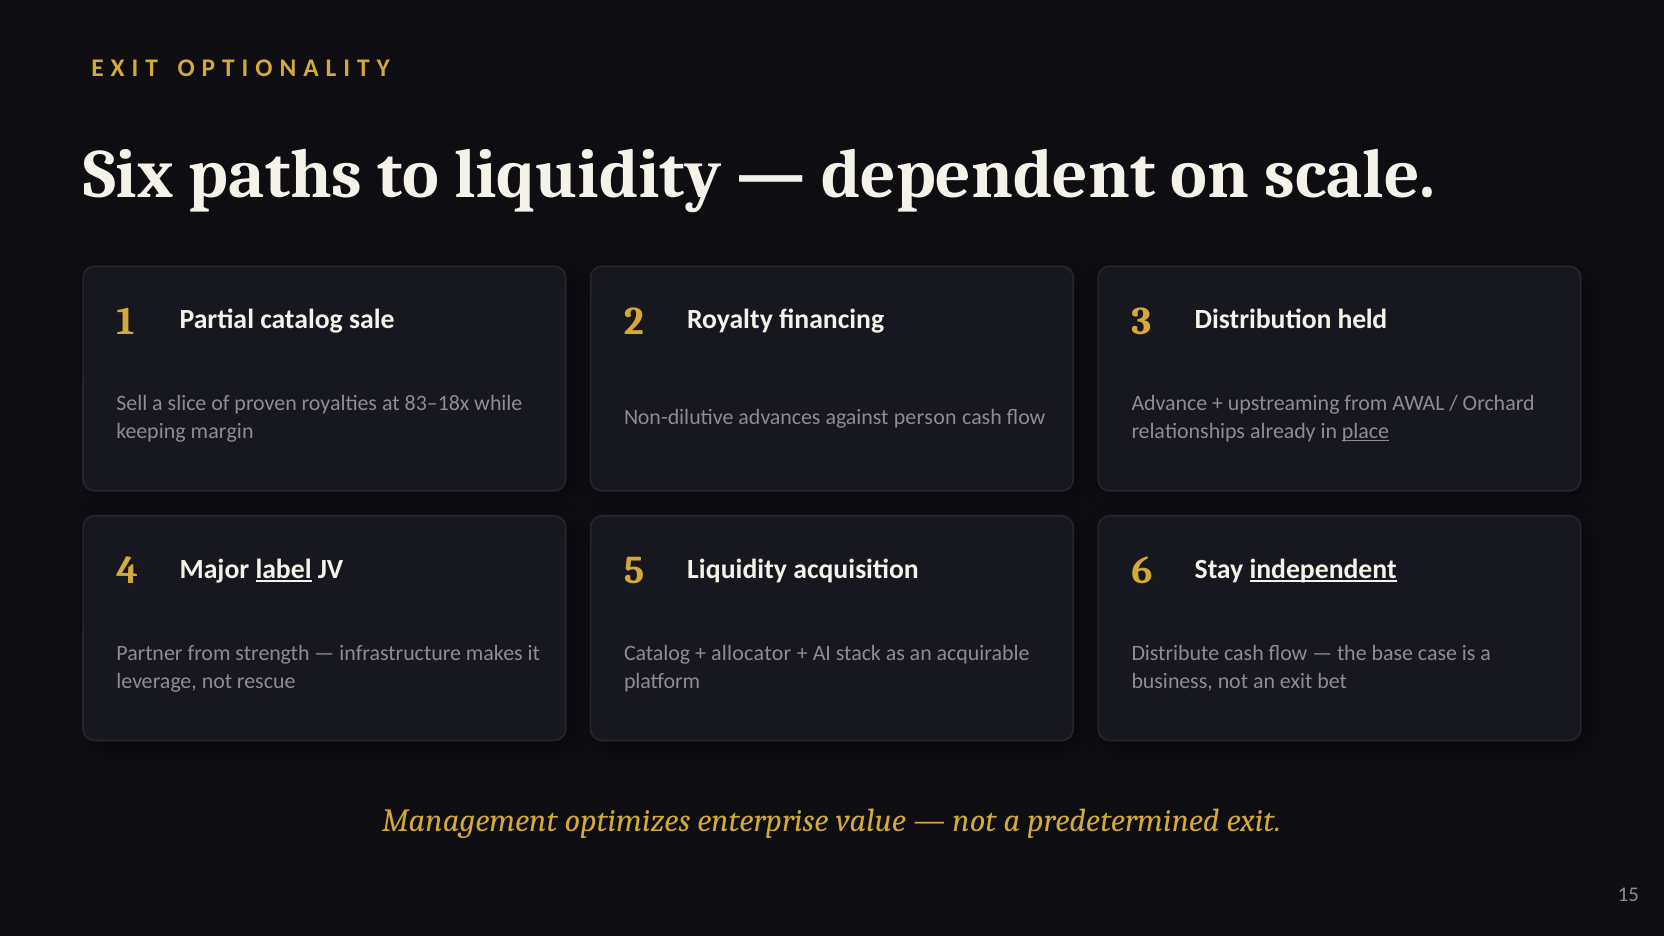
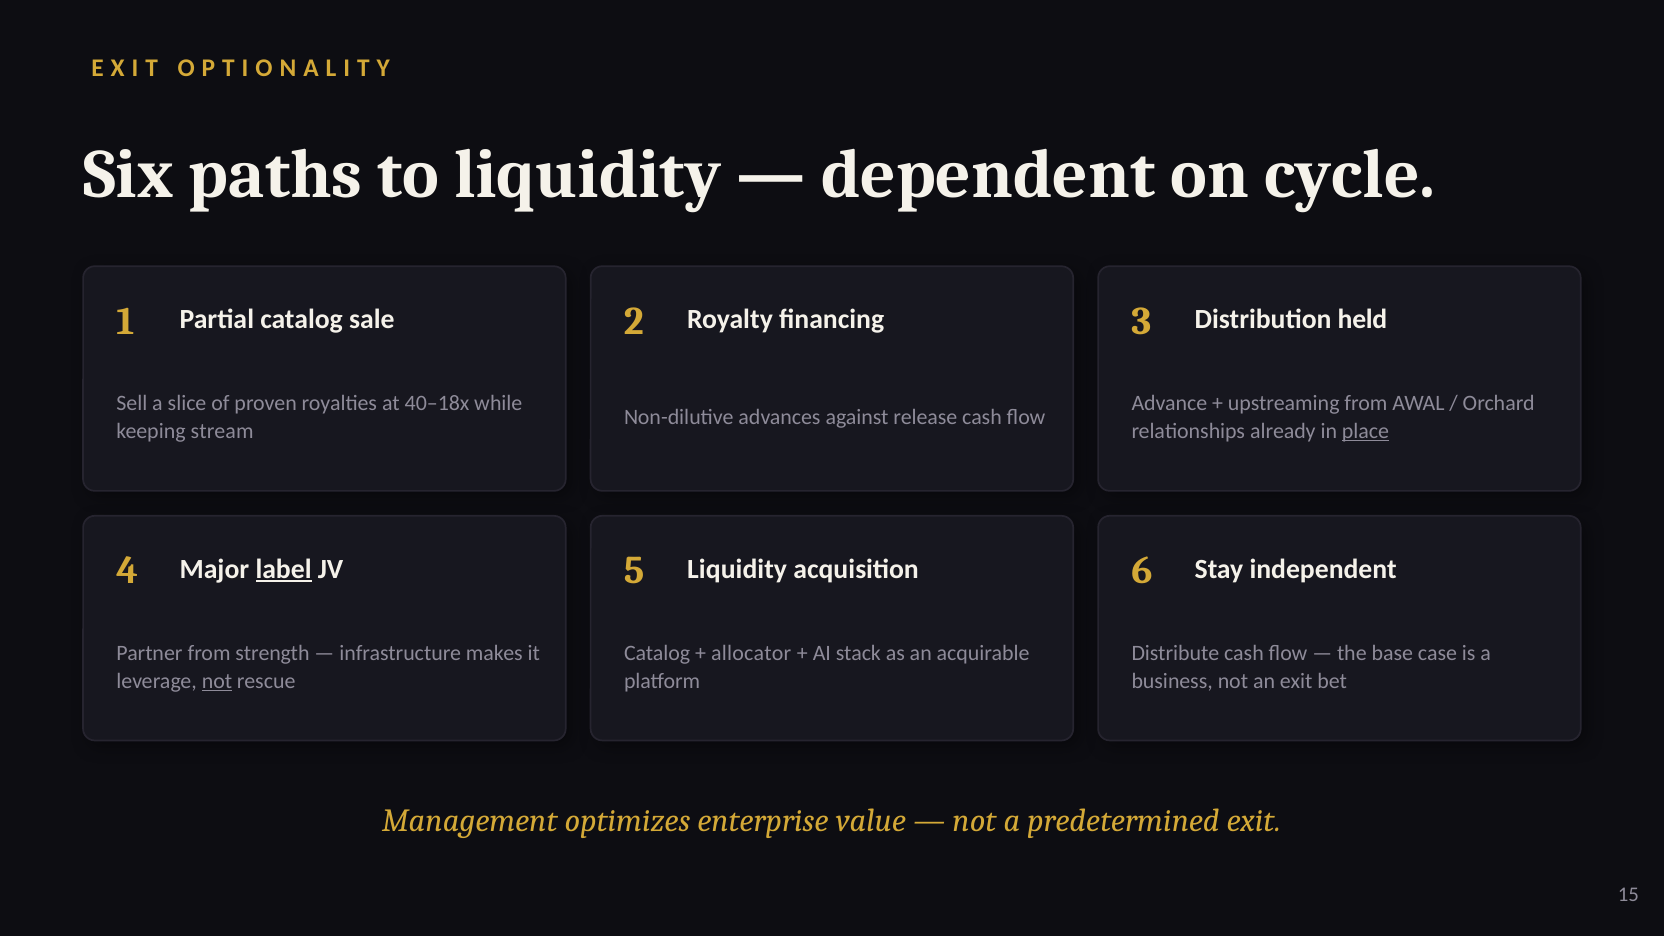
scale: scale -> cycle (1350, 175)
83–18x: 83–18x -> 40–18x (437, 404)
person: person -> release (925, 417)
margin: margin -> stream (222, 431)
independent underline: present -> none (1323, 569)
not underline: none -> present (217, 681)
